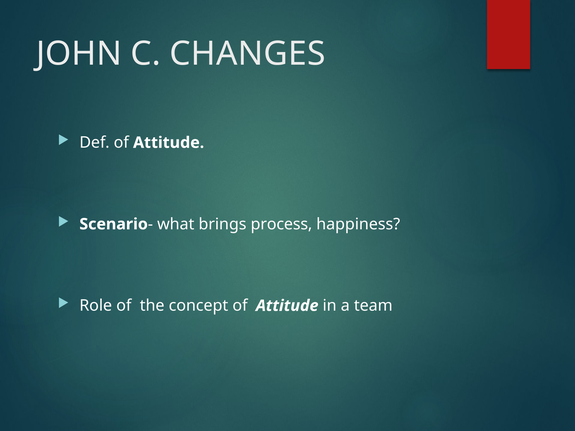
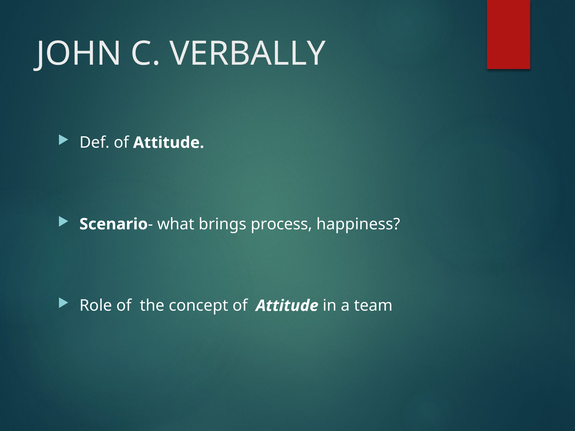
CHANGES: CHANGES -> VERBALLY (248, 54)
